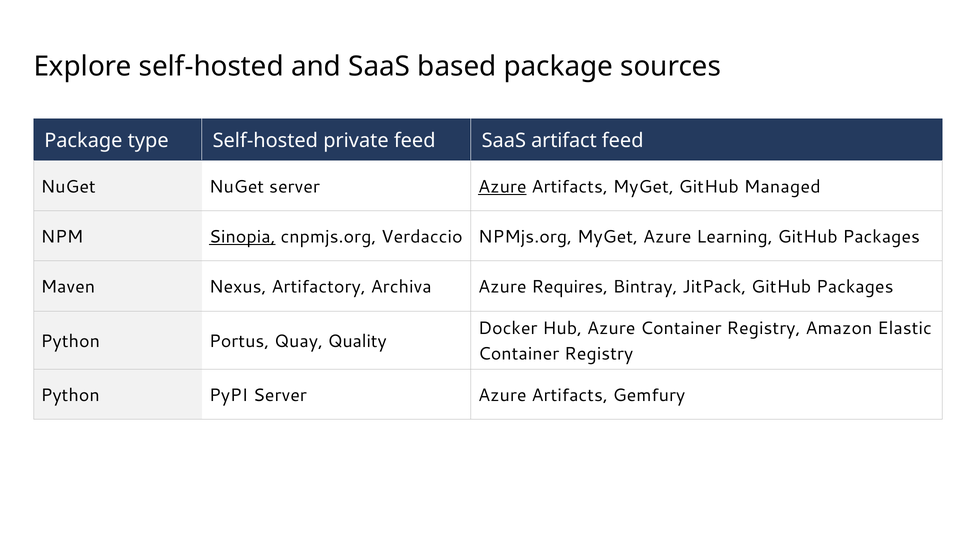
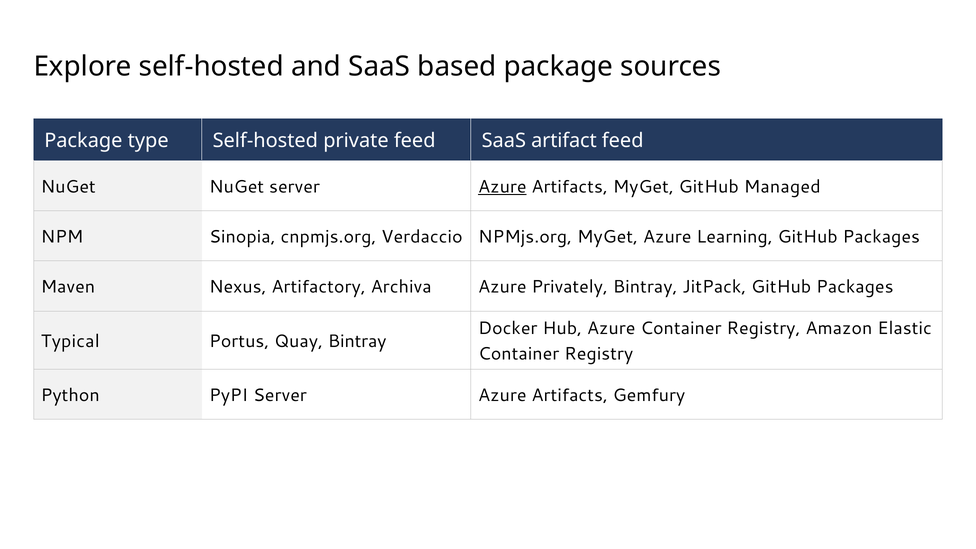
Sinopia underline: present -> none (242, 237)
Requires: Requires -> Privately (570, 287)
Python: Python -> Typical (70, 341)
Quay Quality: Quality -> Bintray (357, 341)
